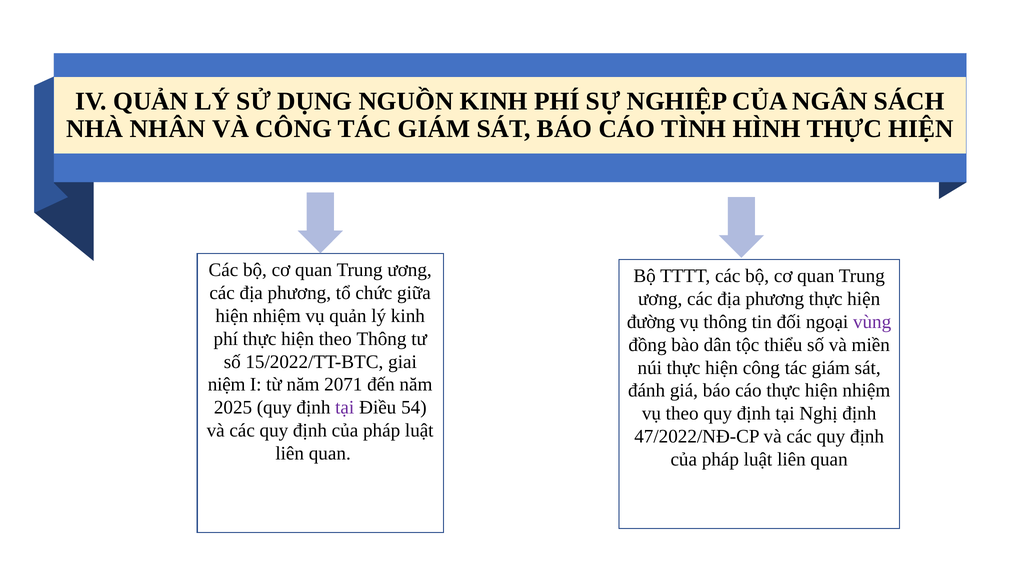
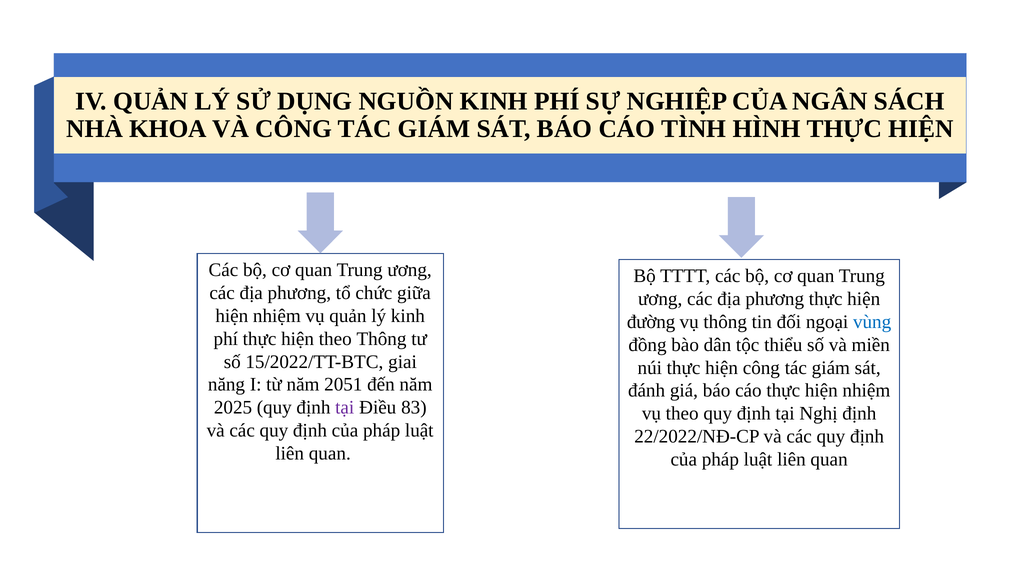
NHÂN: NHÂN -> KHOA (168, 129)
vùng colour: purple -> blue (872, 322)
niệm: niệm -> năng (227, 384)
2071: 2071 -> 2051 (343, 384)
54: 54 -> 83 (414, 407)
47/2022/NĐ-CP: 47/2022/NĐ-CP -> 22/2022/NĐ-CP (697, 436)
